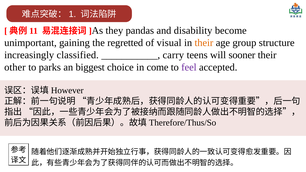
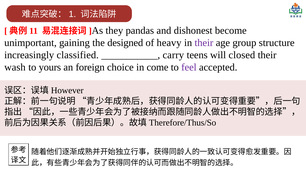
disability: disability -> dishonest (193, 30)
regretted: regretted -> designed (125, 43)
visual: visual -> heavy (169, 43)
their colour: orange -> purple (204, 43)
sooner: sooner -> closed (242, 55)
other: other -> wash (15, 67)
parks: parks -> yours (50, 67)
biggest: biggest -> foreign (90, 67)
